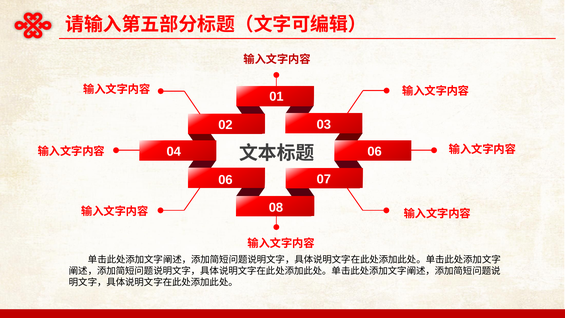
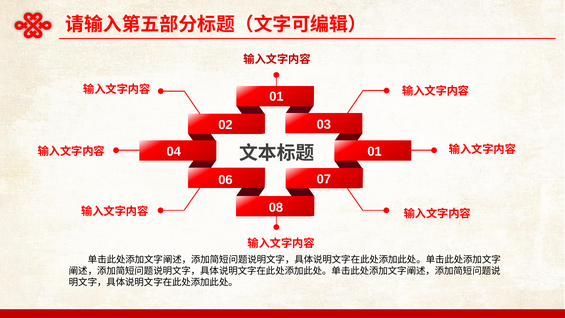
04 06: 06 -> 01 (375, 151)
